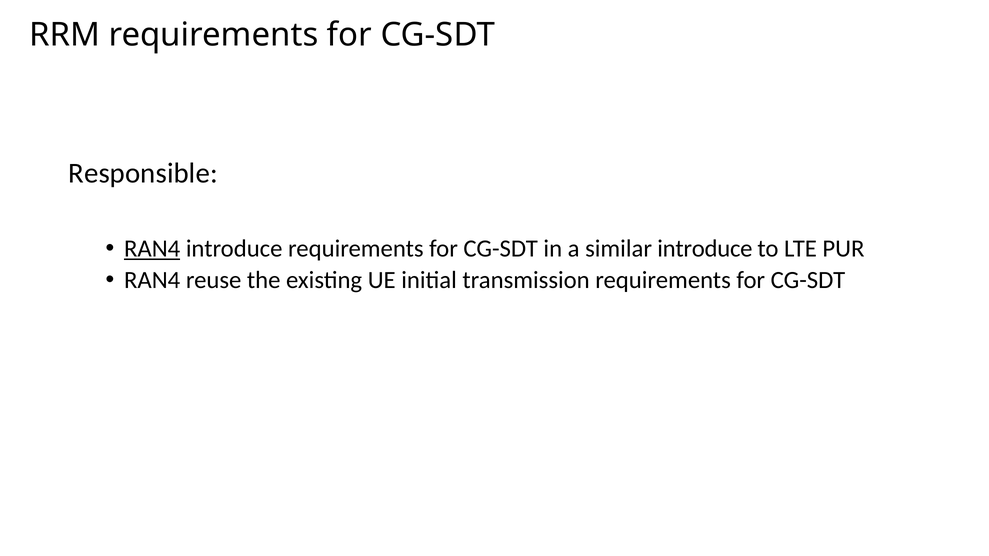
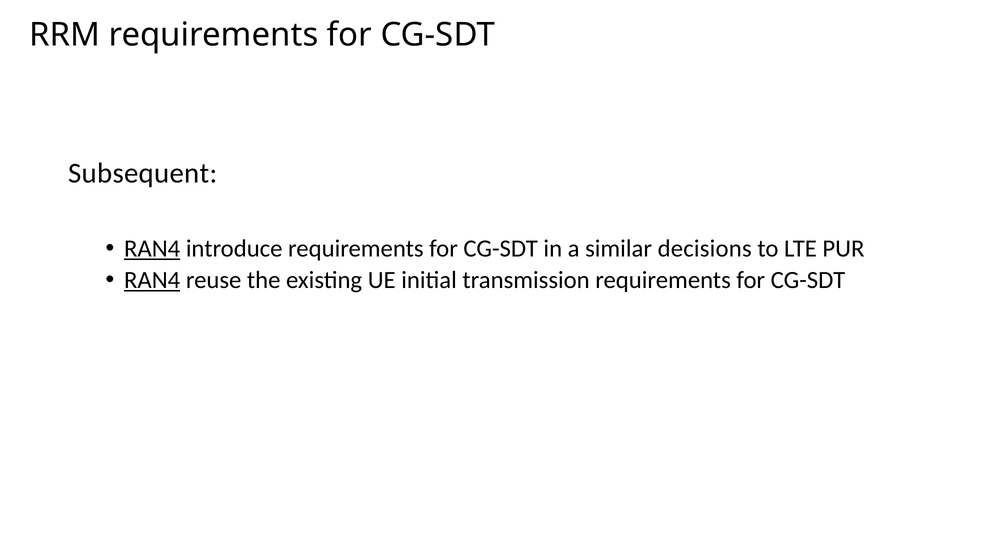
Responsible: Responsible -> Subsequent (143, 173)
similar introduce: introduce -> decisions (705, 249)
RAN4 underline: none -> present (152, 280)
